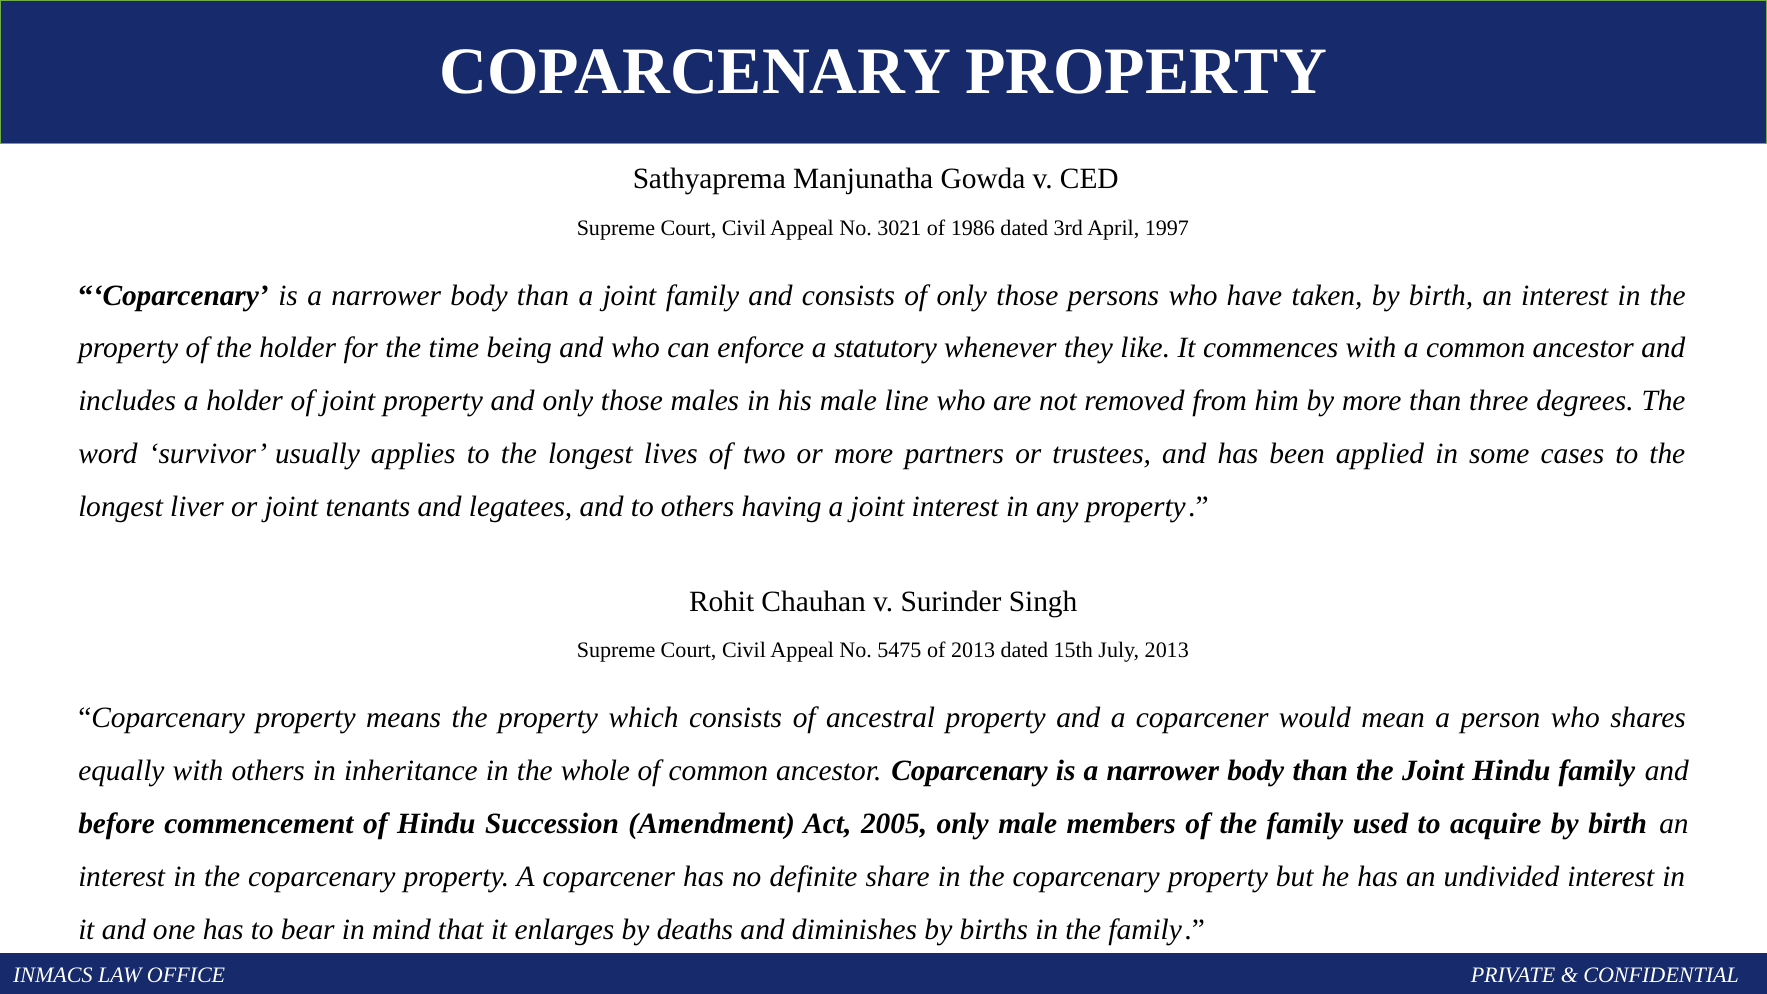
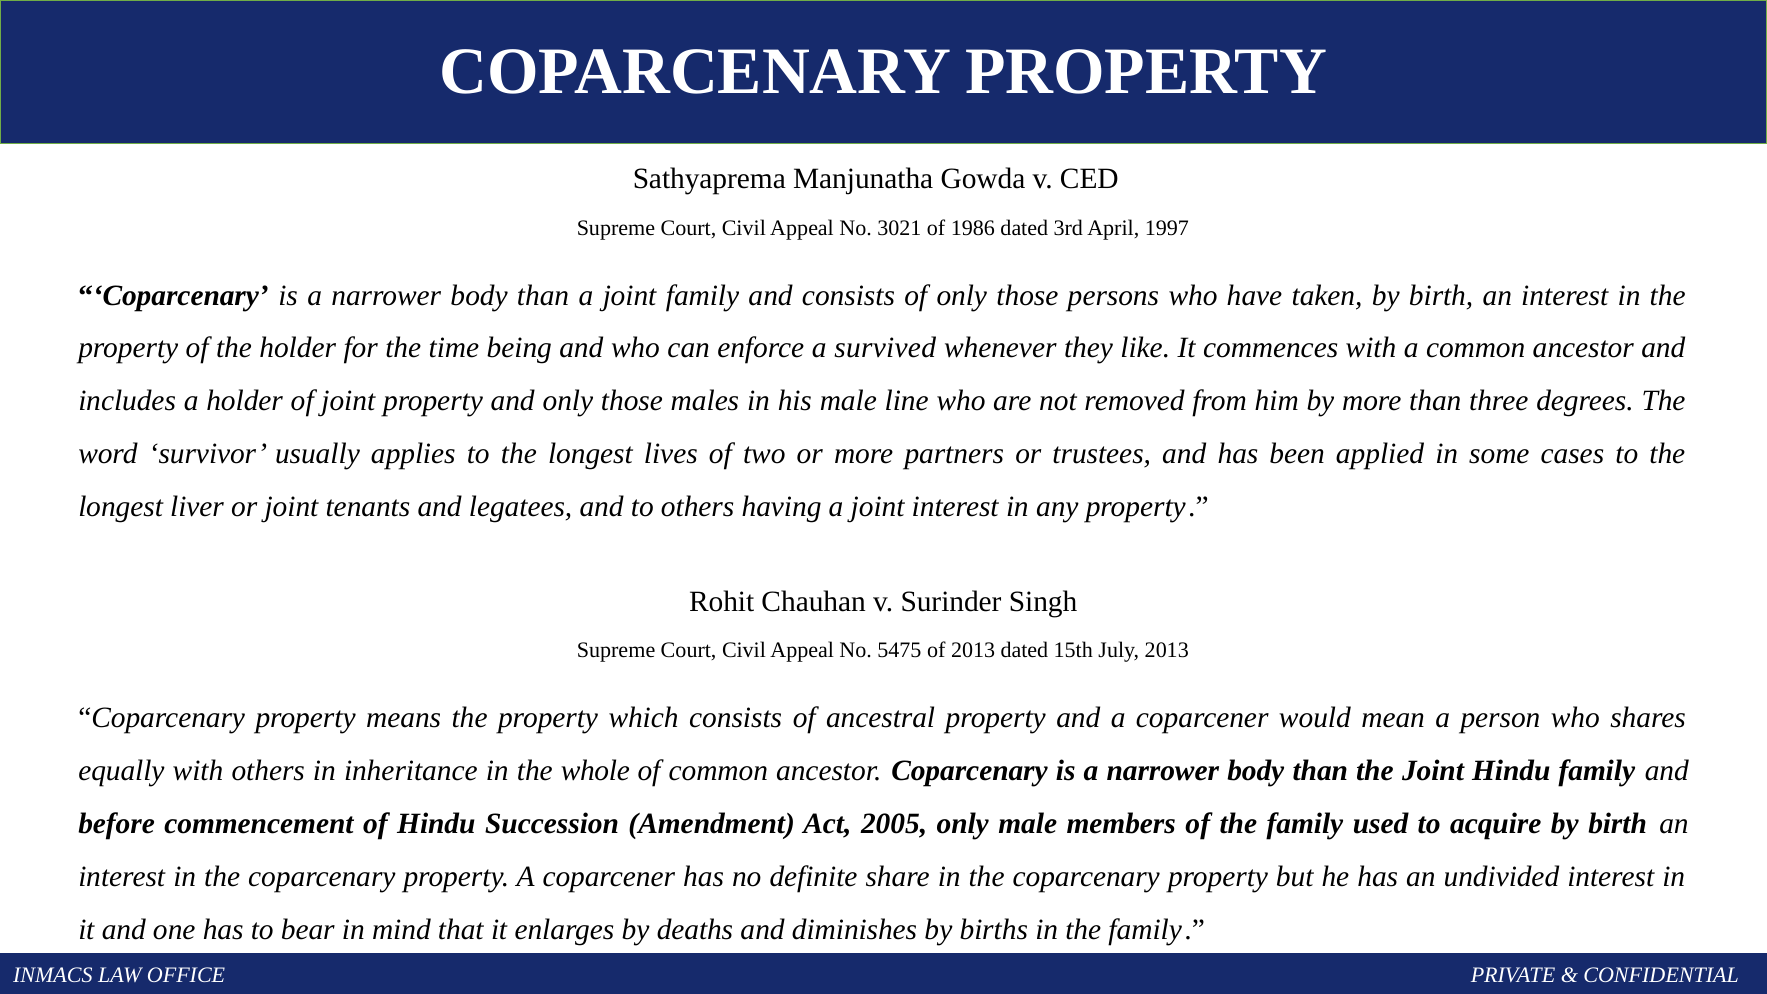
statutory: statutory -> survived (885, 348)
